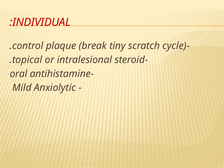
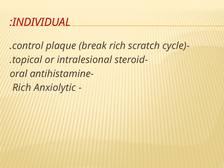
break tiny: tiny -> rich (117, 46)
Mild: Mild -> Rich (22, 88)
